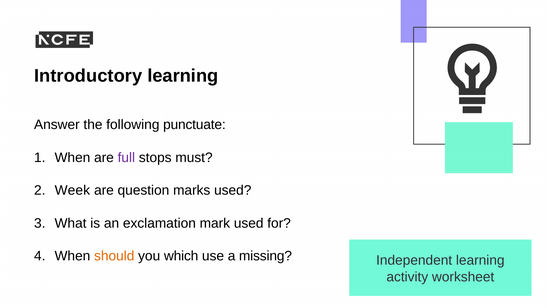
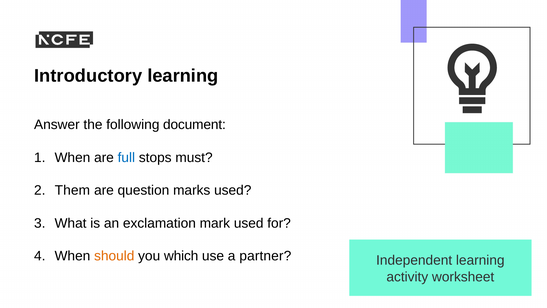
punctuate: punctuate -> document (194, 125)
full colour: purple -> blue (126, 157)
Week: Week -> Them (72, 190)
missing: missing -> partner (265, 256)
